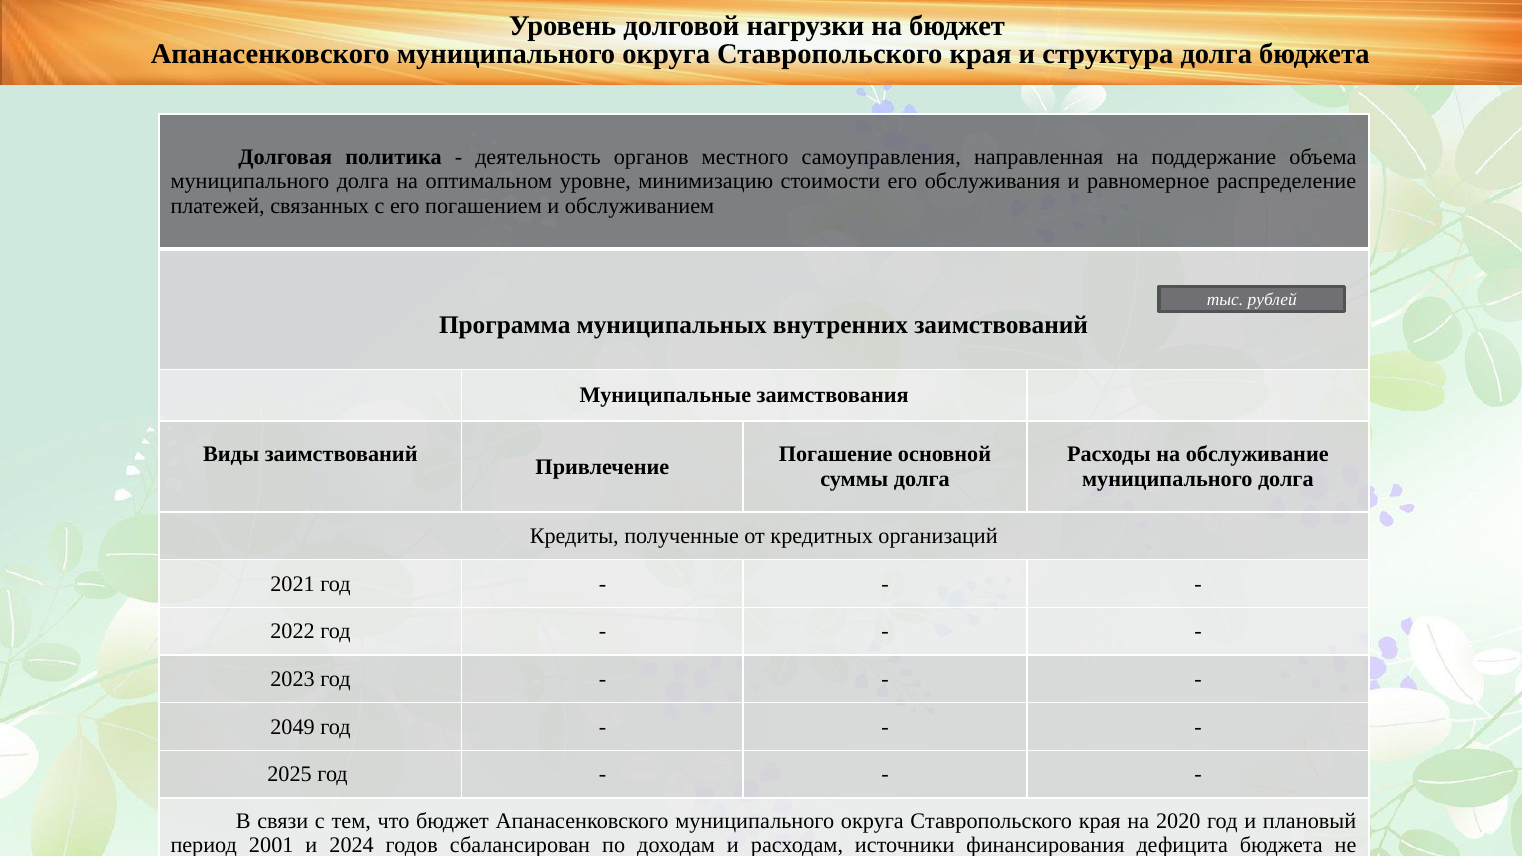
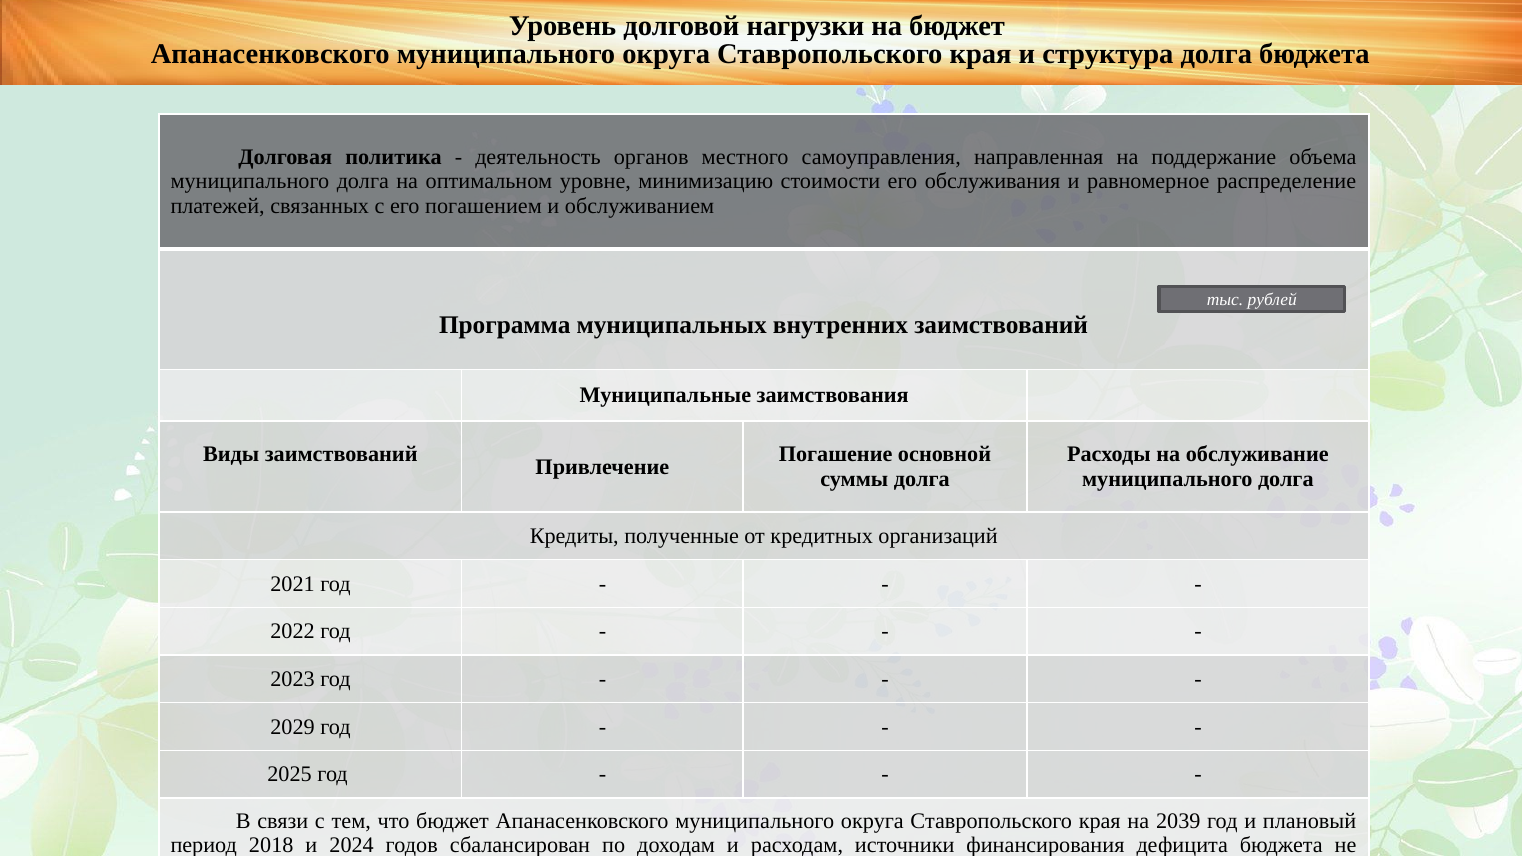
2049: 2049 -> 2029 (293, 727)
2020: 2020 -> 2039 (1178, 821)
2001: 2001 -> 2018 (271, 845)
